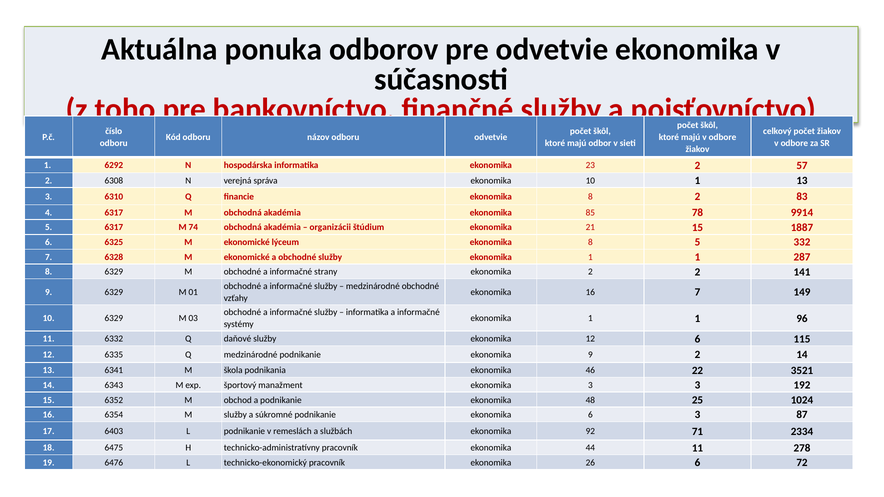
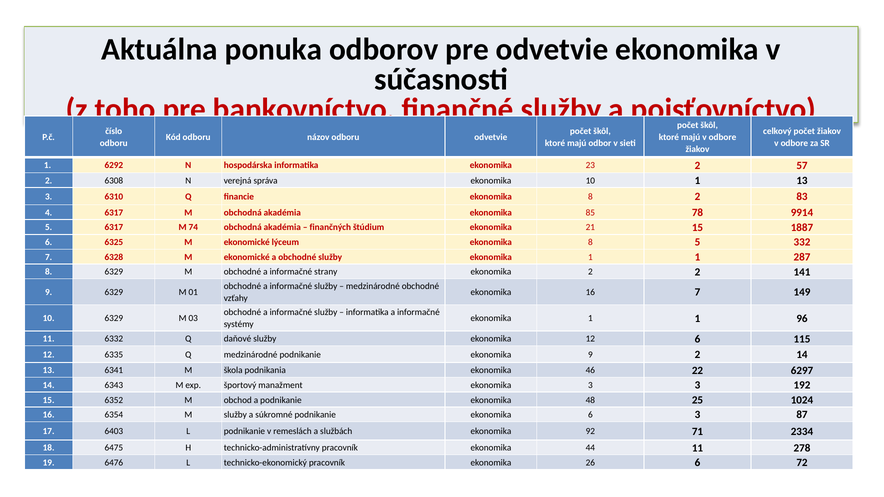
organizácii: organizácii -> finančných (330, 228)
3521: 3521 -> 6297 (802, 371)
